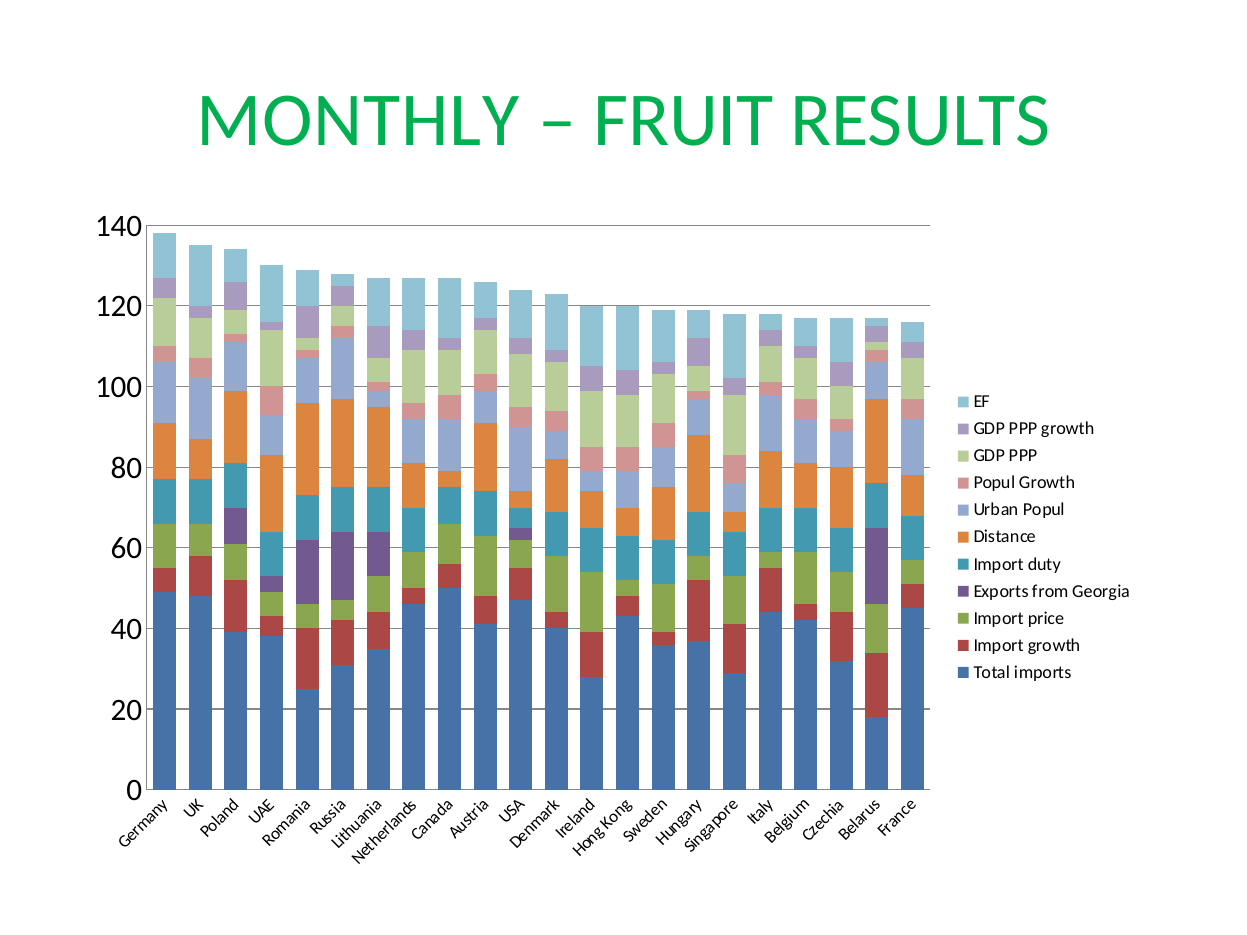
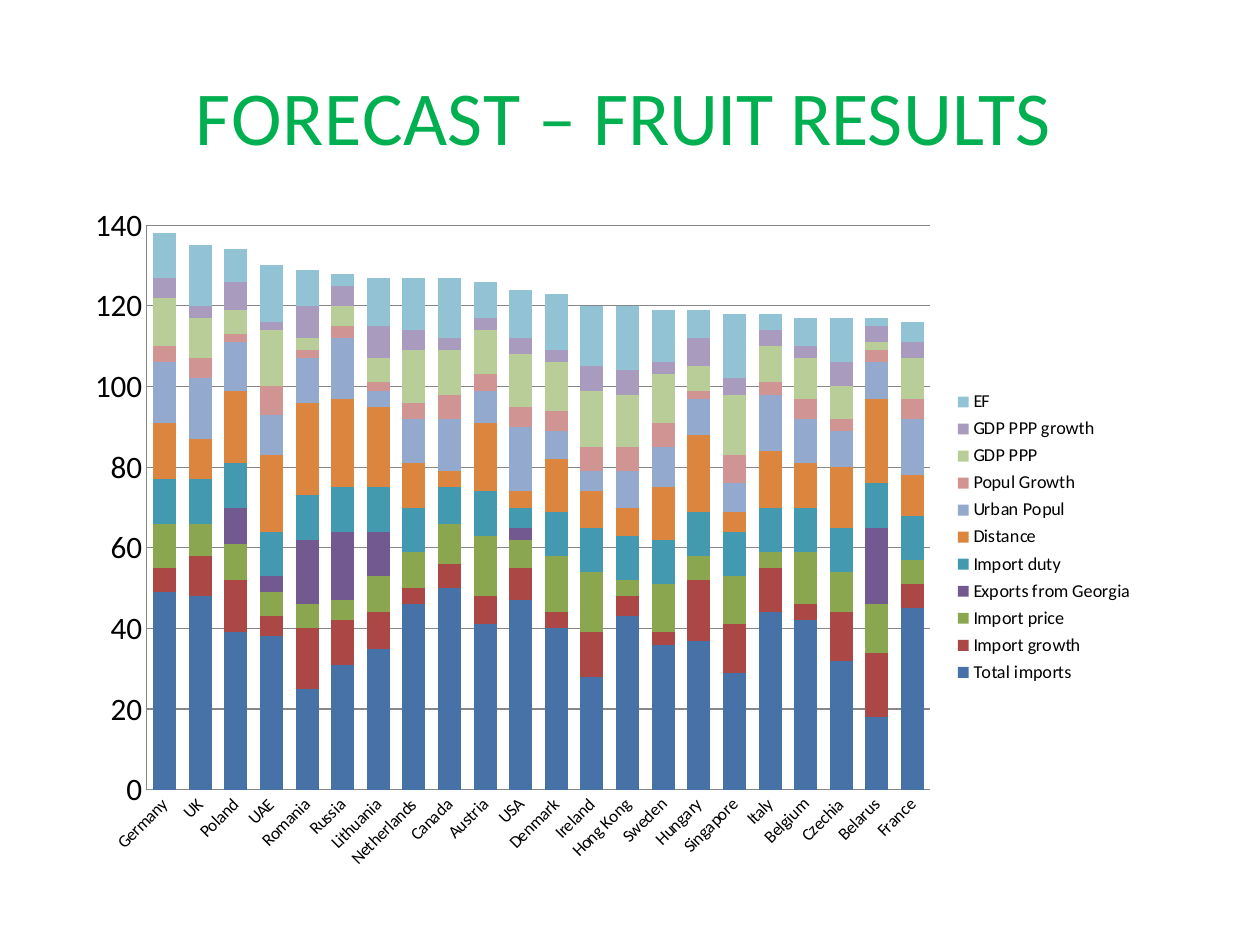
MONTHLY: MONTHLY -> FORECAST (358, 121)
